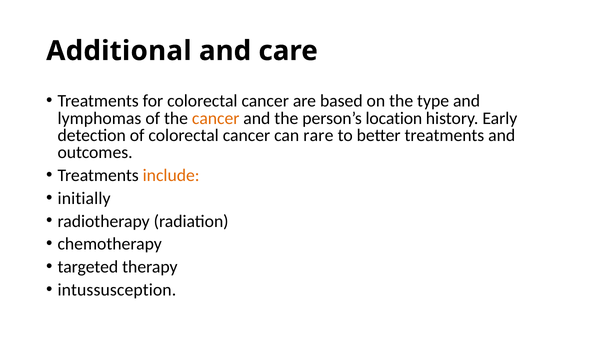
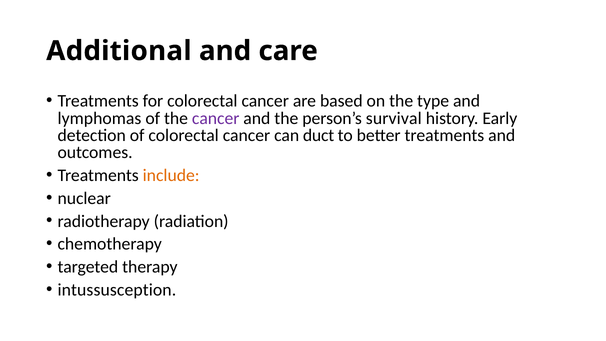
cancer colour: orange -> purple (216, 118)
location: location -> survival (394, 118)
rare: rare -> duct (319, 135)
initially: initially -> nuclear (84, 198)
